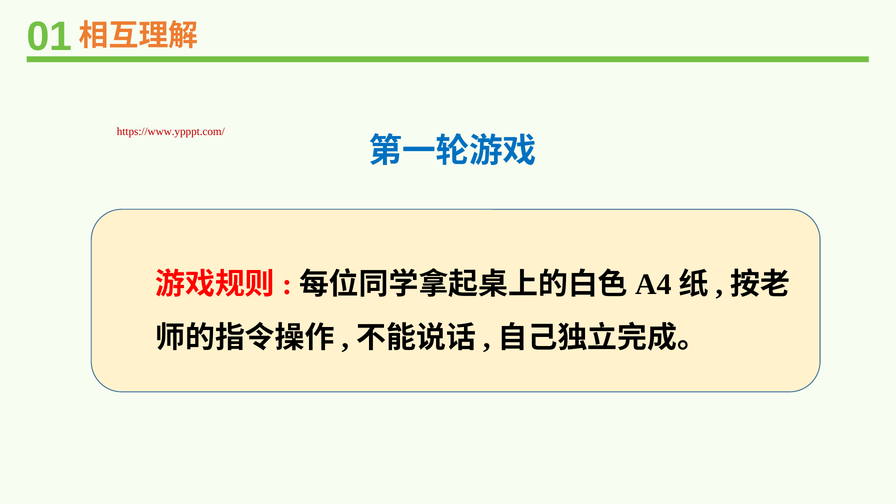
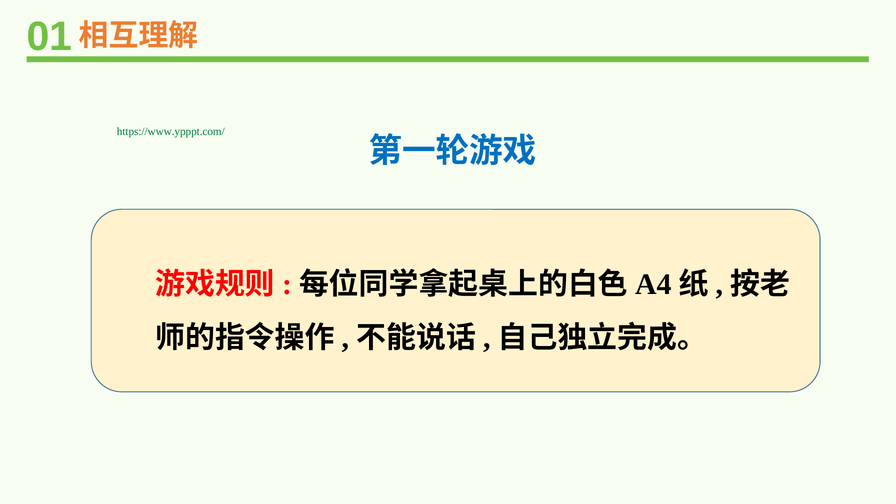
https://www.ypppt.com/ colour: red -> green (171, 131)
